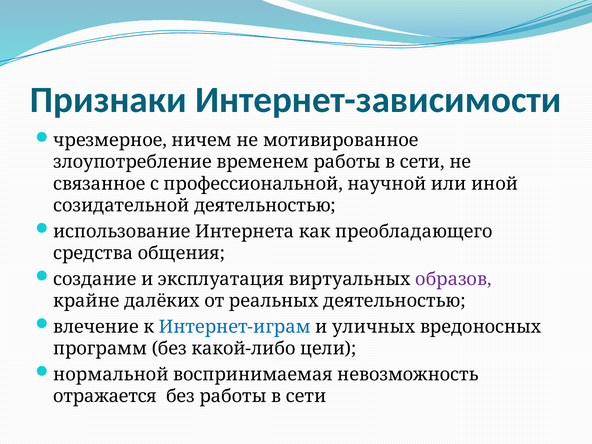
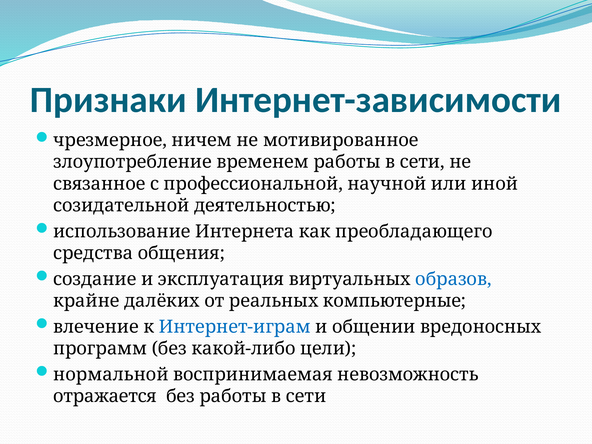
образов colour: purple -> blue (453, 279)
реальных деятельностью: деятельностью -> компьютерные (395, 301)
уличных: уличных -> общении (374, 327)
